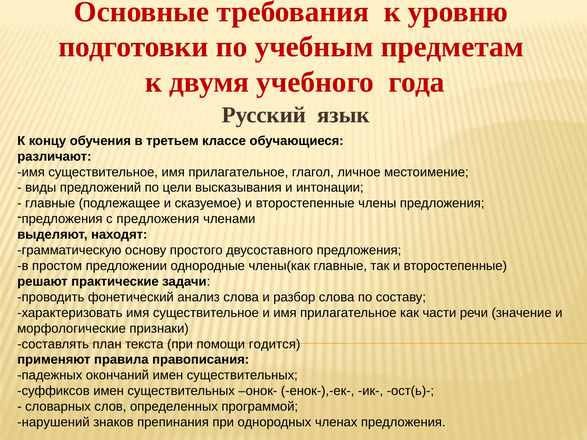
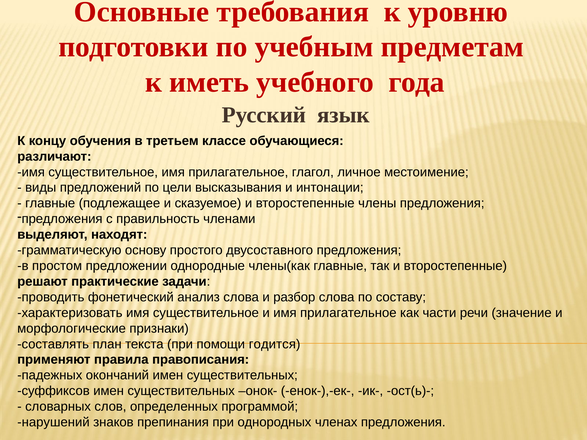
двумя: двумя -> иметь (209, 82)
с предложения: предложения -> правильность (158, 219)
